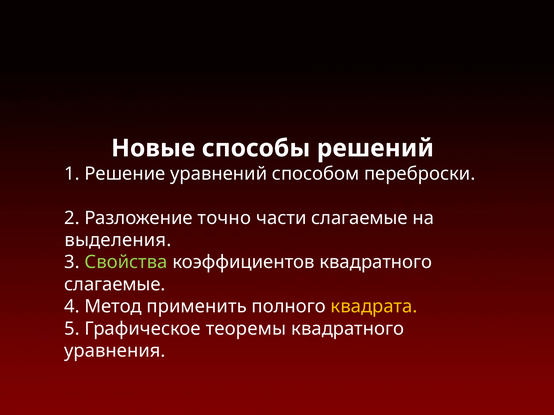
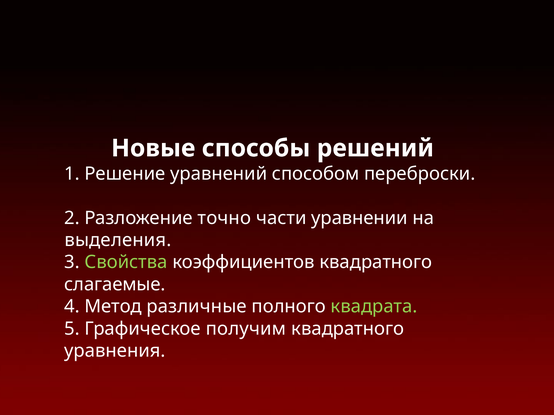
части слагаемые: слагаемые -> уравнении (359, 218)
применить: применить -> различные (197, 307)
квадрата colour: yellow -> light green (374, 307)
теоремы: теоремы -> получим (246, 329)
